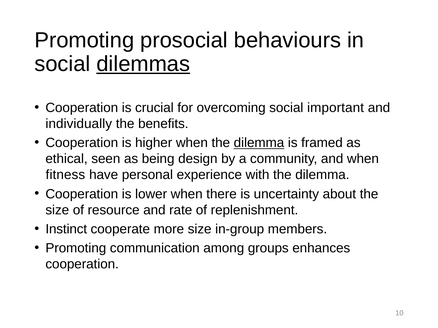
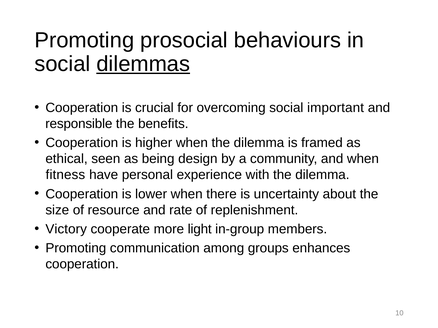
individually: individually -> responsible (79, 124)
dilemma underline: present -> none (259, 143)
Instinct: Instinct -> Victory (66, 229)
more size: size -> light (200, 229)
